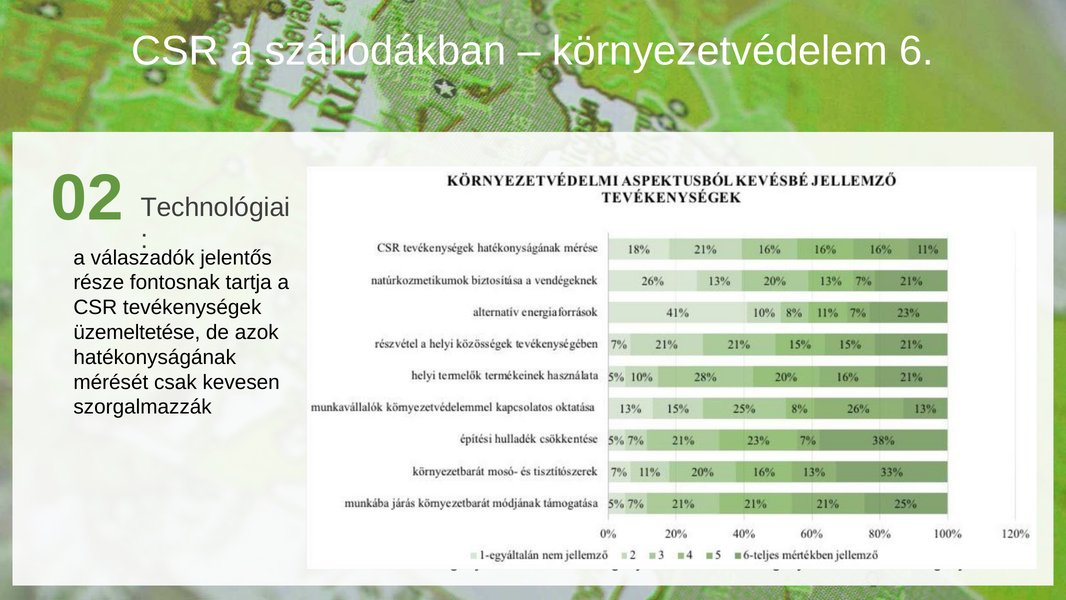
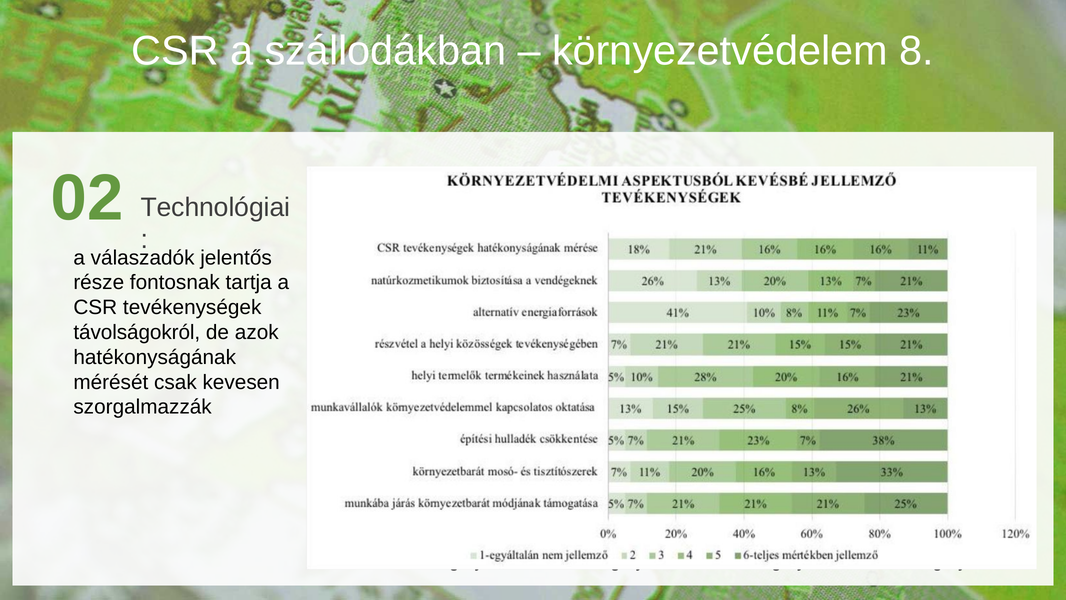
környezetvédelem 6: 6 -> 8 (916, 51)
üzemeltetése: üzemeltetése -> távolságokról (137, 332)
